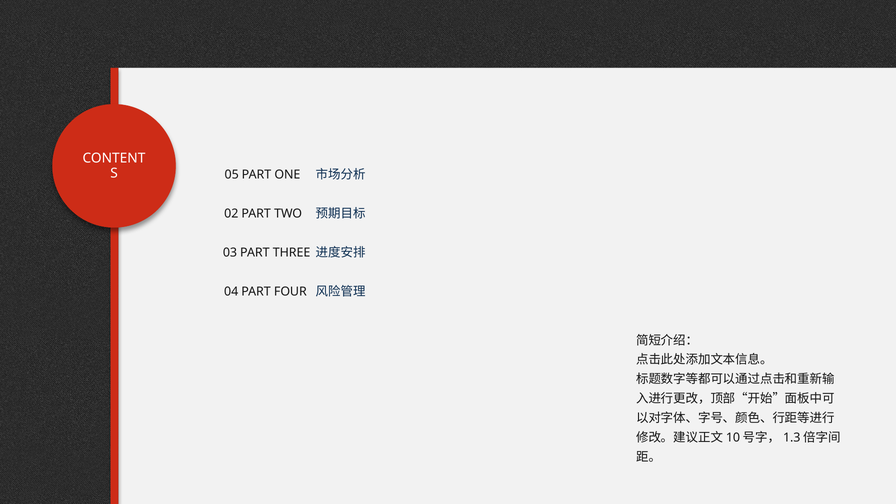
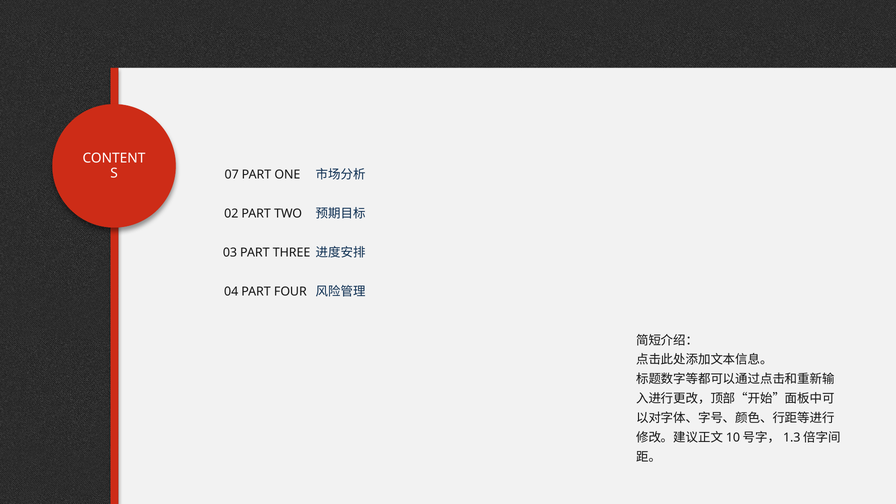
05: 05 -> 07 (232, 175)
